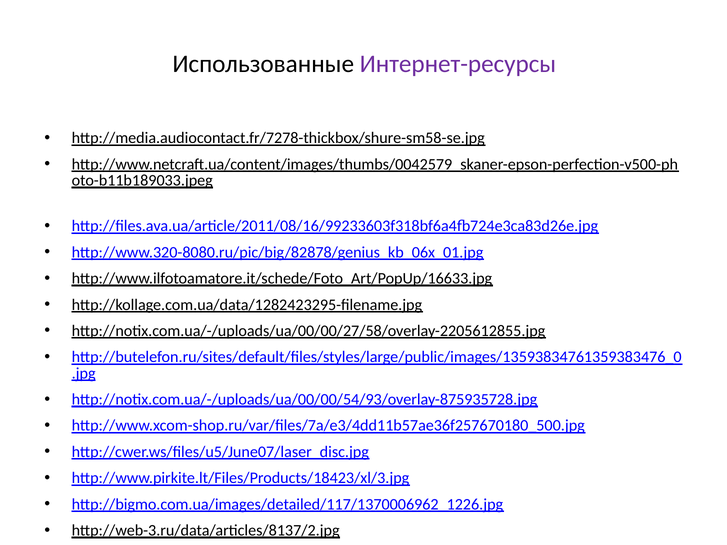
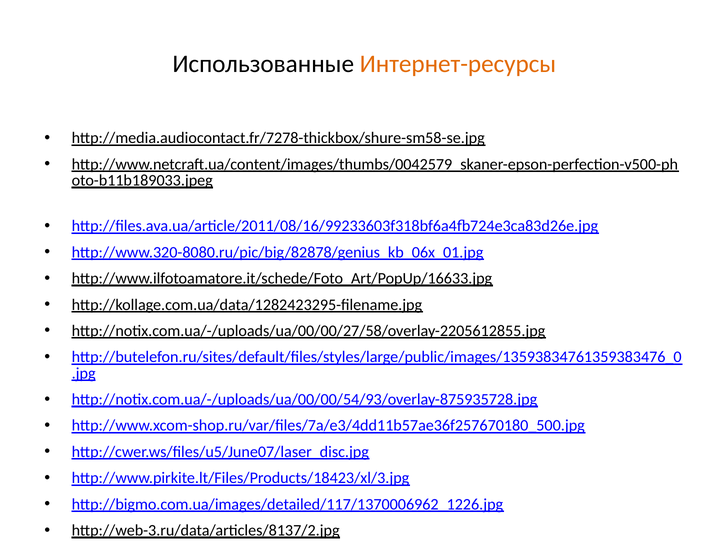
Интернет-ресурсы colour: purple -> orange (458, 64)
